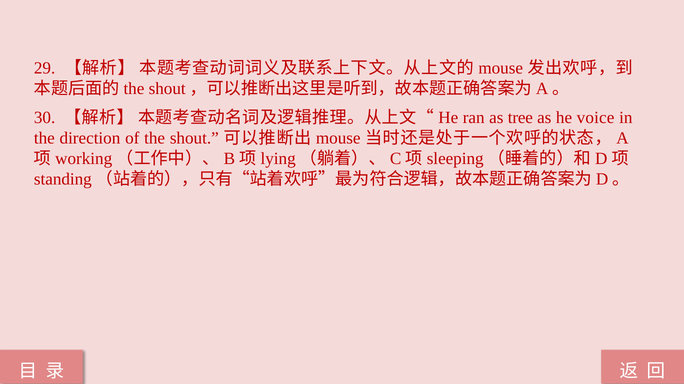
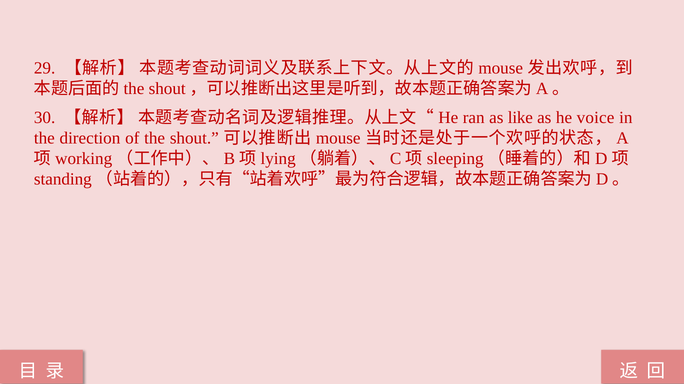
tree: tree -> like (520, 118)
